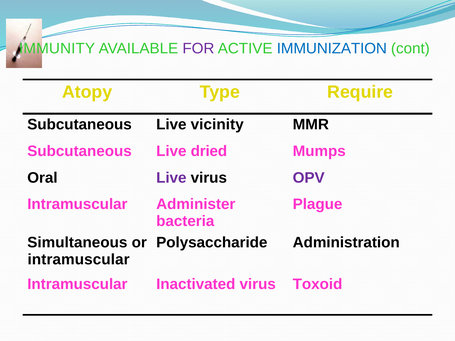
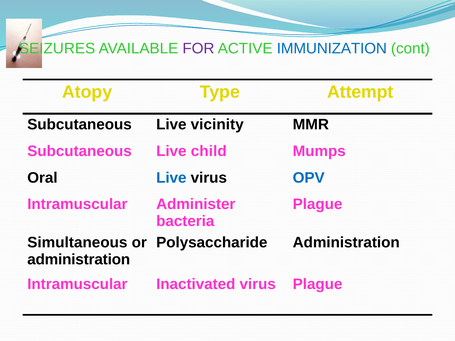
IMMUNITY: IMMUNITY -> SEIZURES (57, 48)
Require: Require -> Attempt (360, 92)
dried: dried -> child (209, 151)
Live colour: purple -> blue (171, 178)
OPV colour: purple -> blue (309, 178)
intramuscular: intramuscular -> administration (79, 260)
virus Toxoid: Toxoid -> Plague (318, 284)
